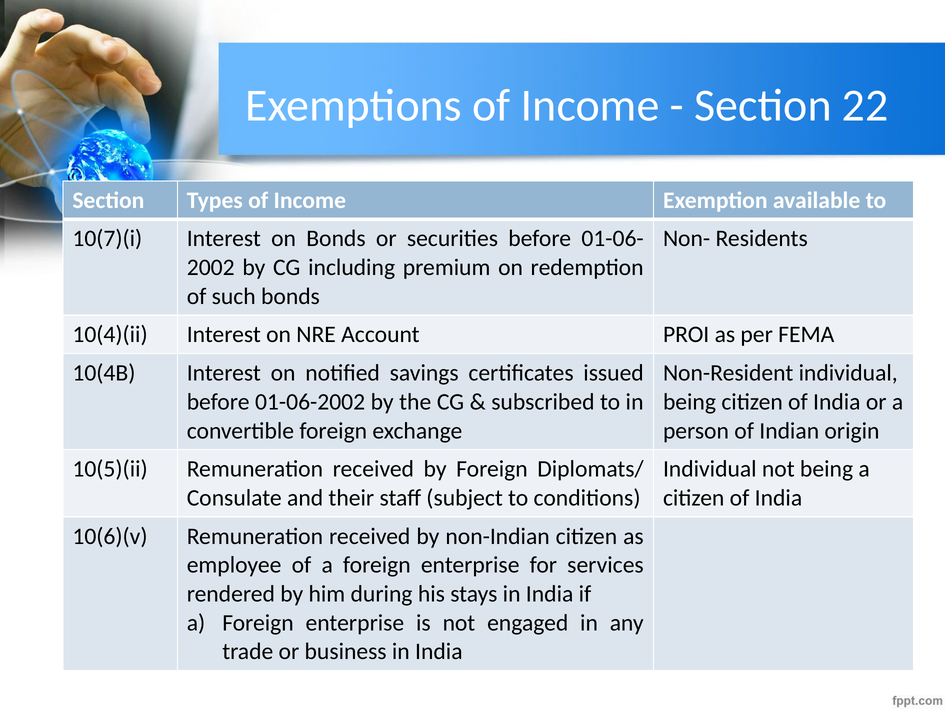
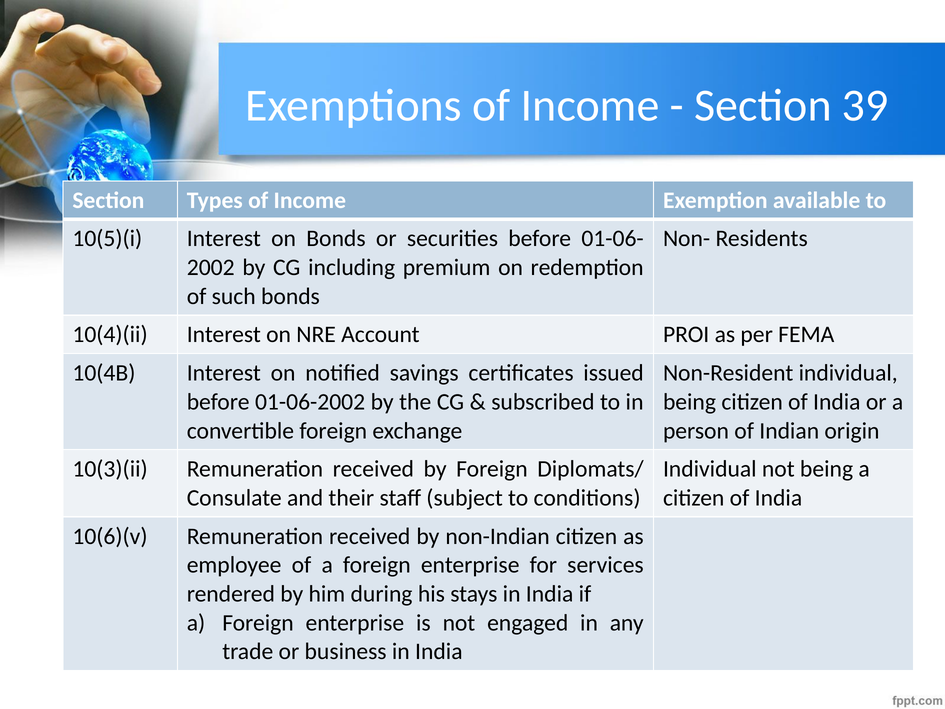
22: 22 -> 39 (865, 106)
10(7)(i: 10(7)(i -> 10(5)(i (107, 239)
10(5)(ii: 10(5)(ii -> 10(3)(ii (110, 469)
